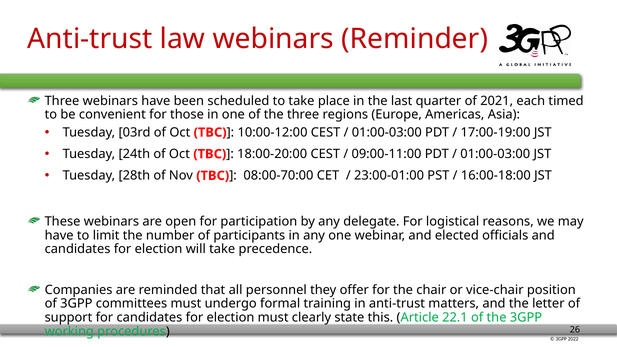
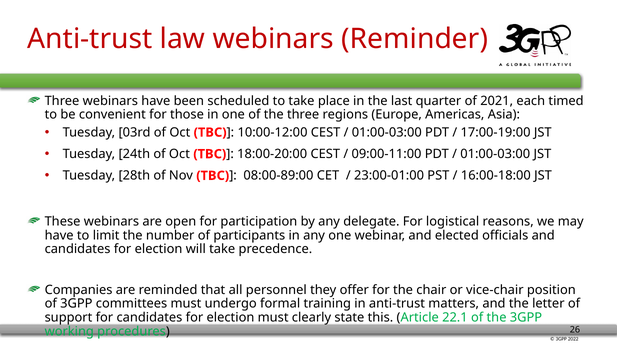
08:00-70:00: 08:00-70:00 -> 08:00-89:00 (278, 176)
